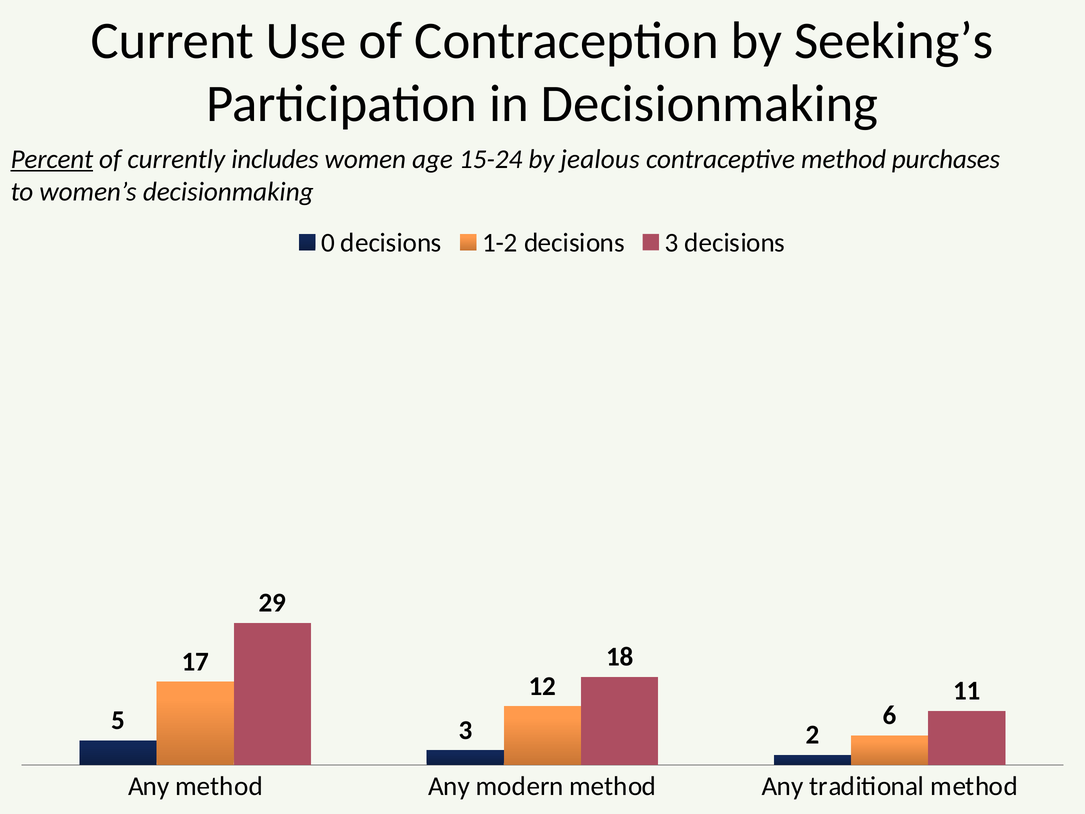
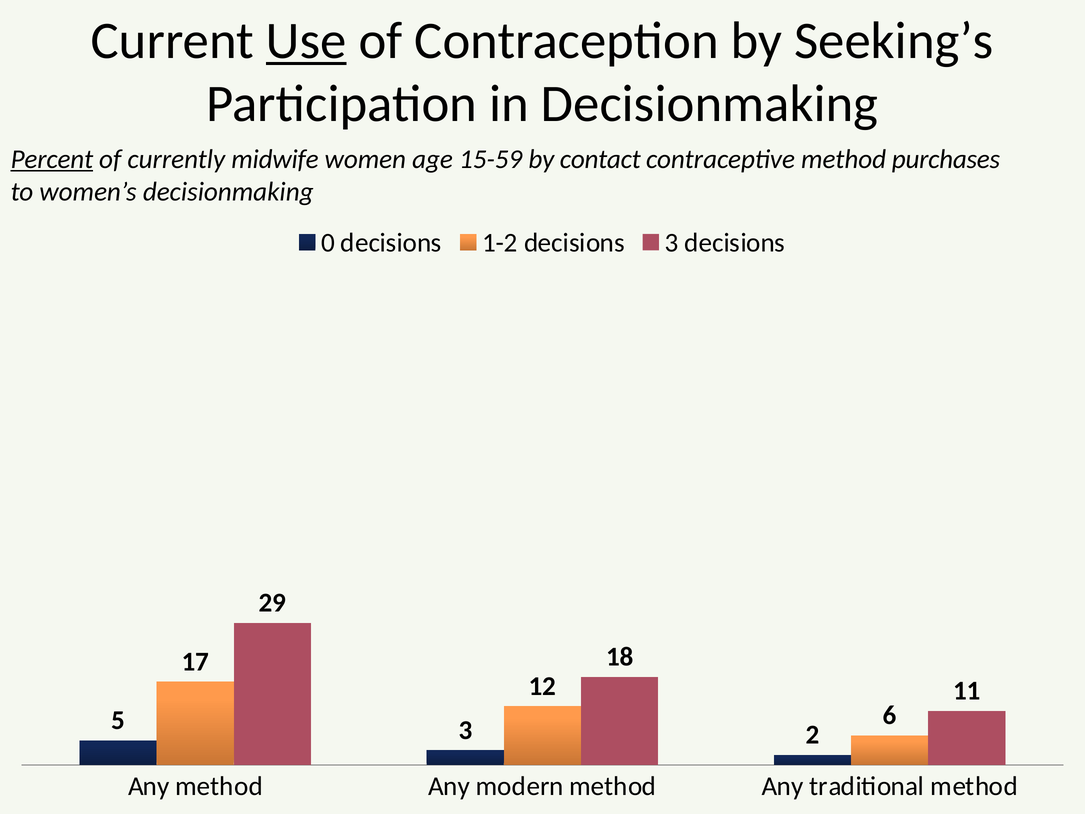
Use underline: none -> present (306, 41)
includes: includes -> midwife (275, 159)
15-24: 15-24 -> 15-59 (491, 159)
jealous: jealous -> contact (600, 159)
